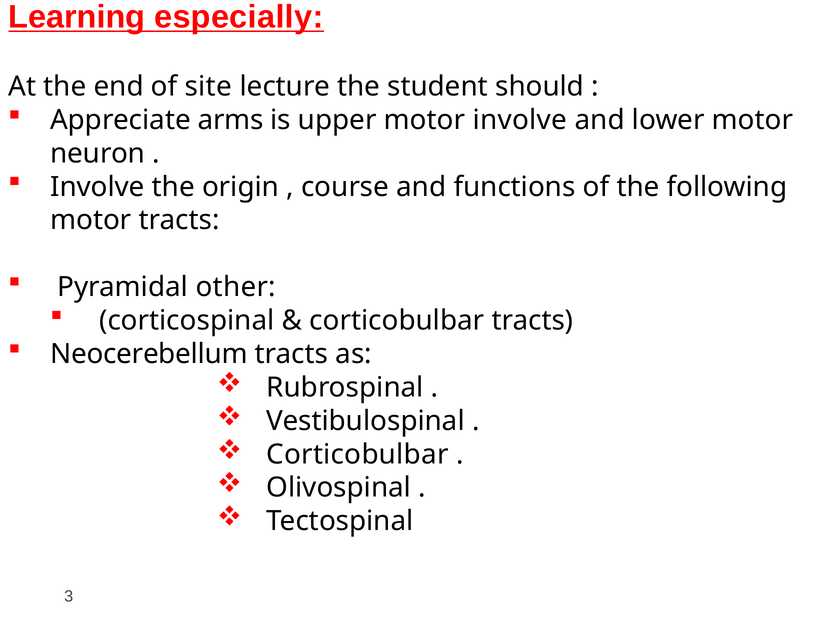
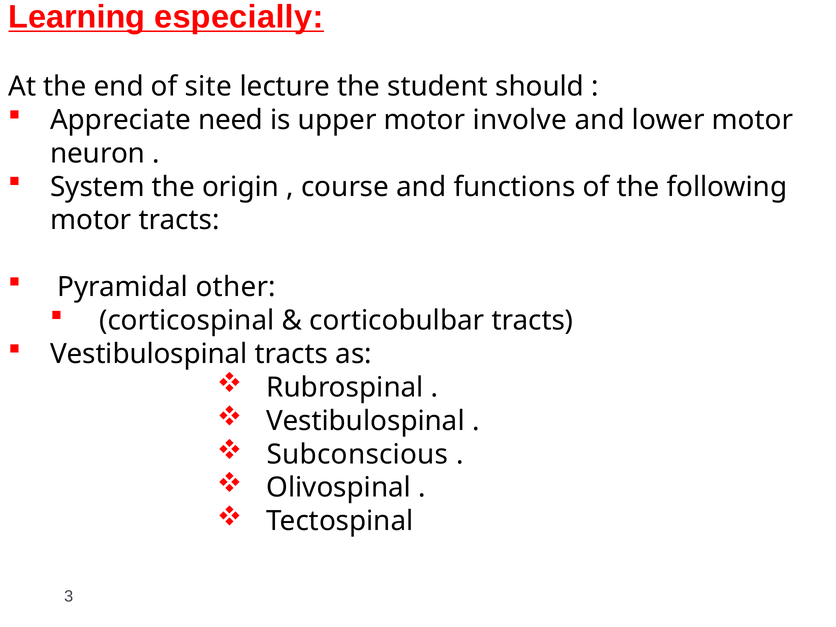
arms: arms -> need (231, 120)
Involve: Involve -> System (97, 187)
Neocerebellum: Neocerebellum -> Vestibulospinal (149, 354)
Corticobulbar: Corticobulbar -> Subconscious (357, 454)
